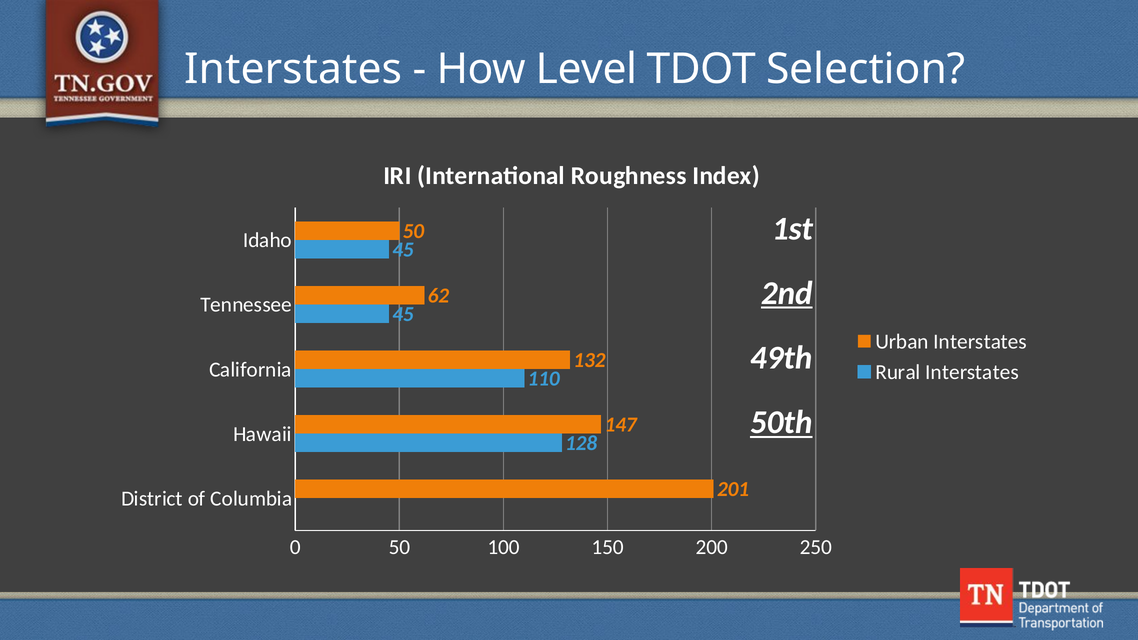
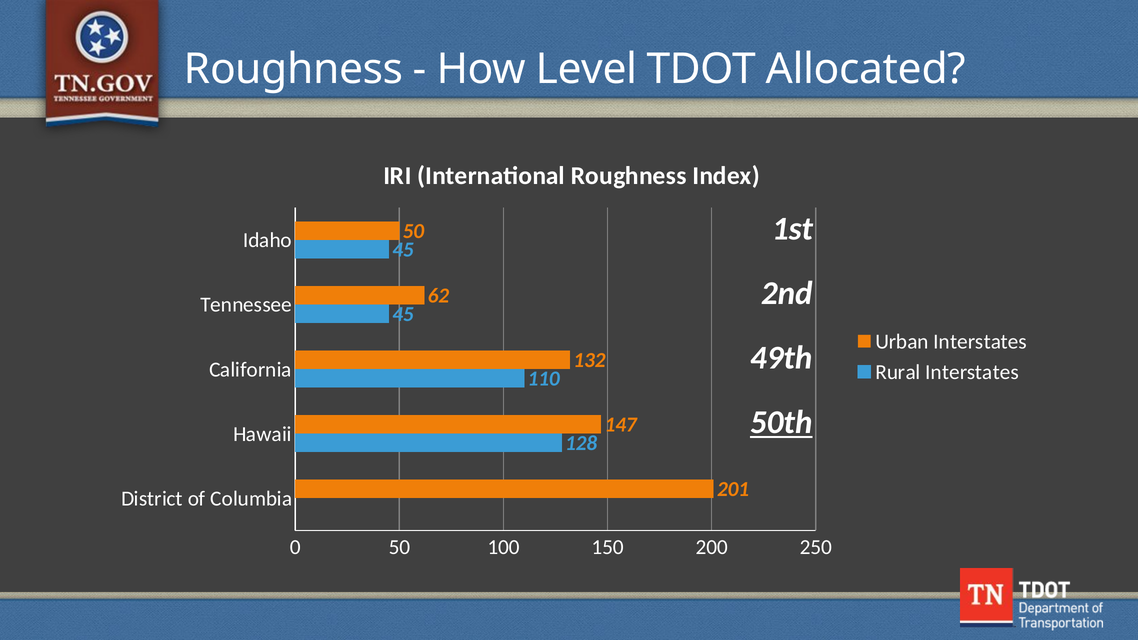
Interstates: Interstates -> Roughness (294, 69)
Selection: Selection -> Allocated (866, 69)
2nd underline: present -> none (787, 293)
